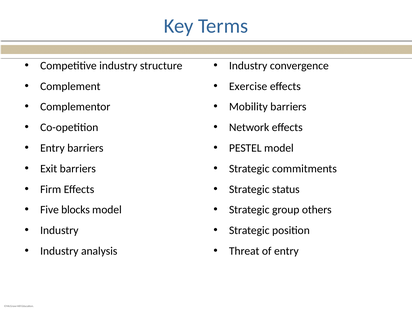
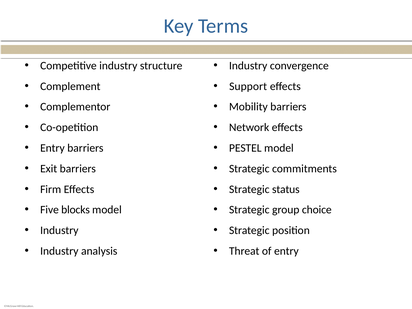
Exercise: Exercise -> Support (248, 86)
others: others -> choice (317, 210)
